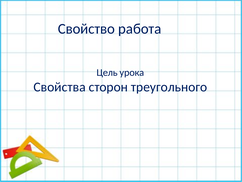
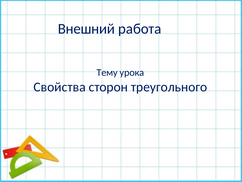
Свойство: Свойство -> Внешний (86, 29)
Цель: Цель -> Тему (107, 72)
